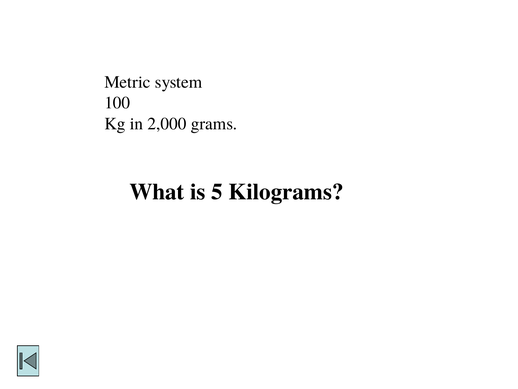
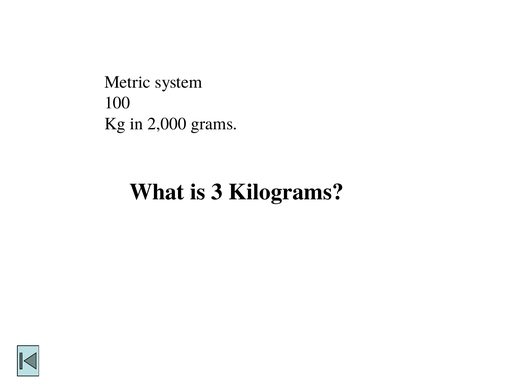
5: 5 -> 3 (217, 192)
